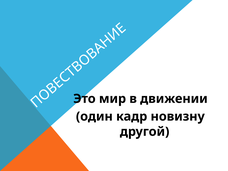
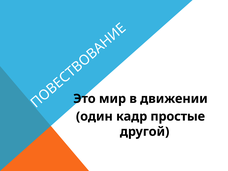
новизну: новизну -> простые (178, 116)
